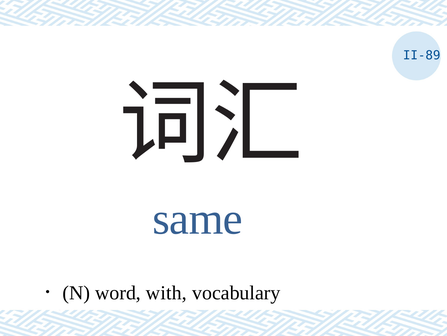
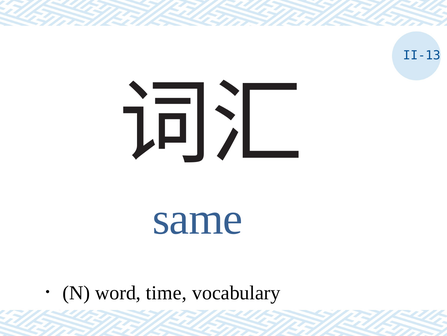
II-89: II-89 -> II-13 (422, 55)
with: with -> time (166, 292)
